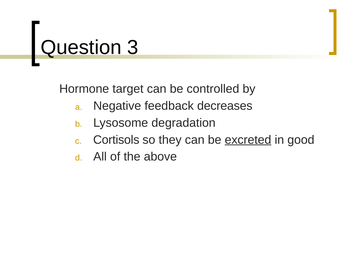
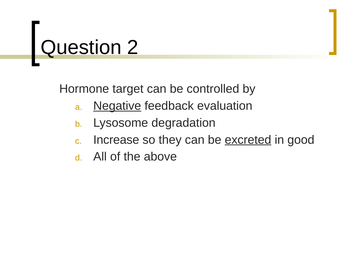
3: 3 -> 2 (133, 48)
Negative underline: none -> present (117, 106)
decreases: decreases -> evaluation (225, 106)
Cortisols: Cortisols -> Increase (116, 140)
